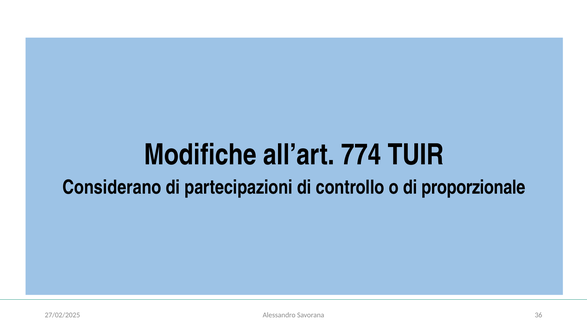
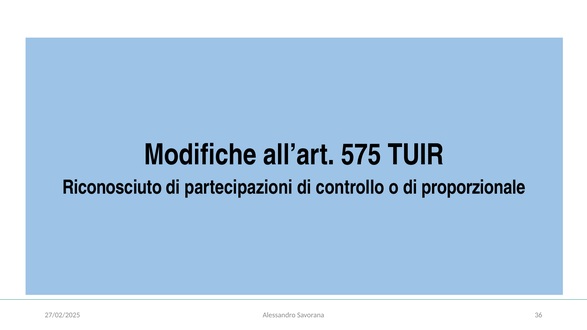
774: 774 -> 575 (361, 155)
Considerano: Considerano -> Riconosciuto (112, 187)
